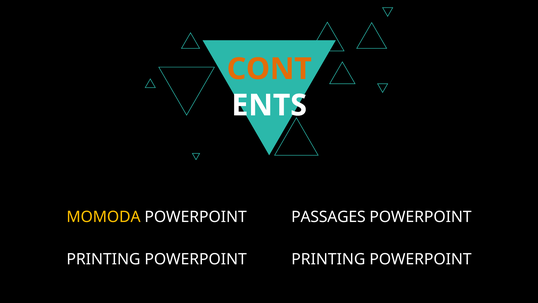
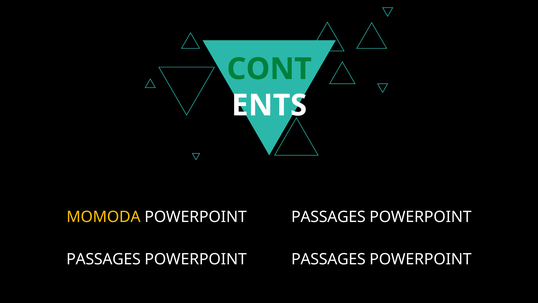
CONT colour: orange -> green (269, 69)
PRINTING: PRINTING -> PASSAGES (104, 259)
PRINTING: PRINTING -> PASSAGES (328, 259)
